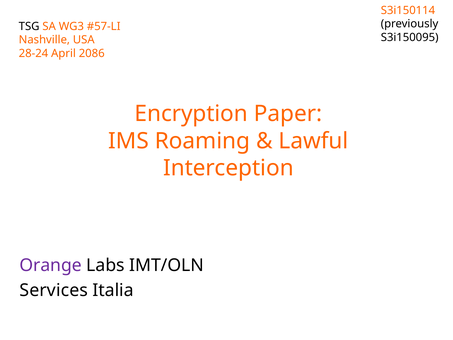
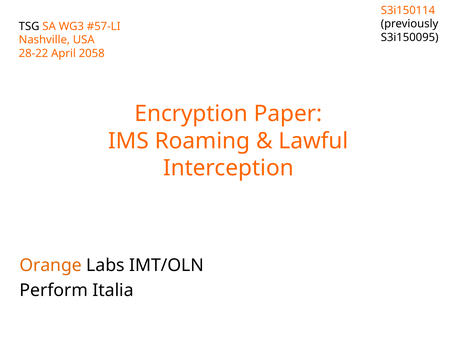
28-24: 28-24 -> 28-22 (33, 53)
2086: 2086 -> 2058 (92, 53)
Orange colour: purple -> orange (51, 265)
Services: Services -> Perform (54, 290)
